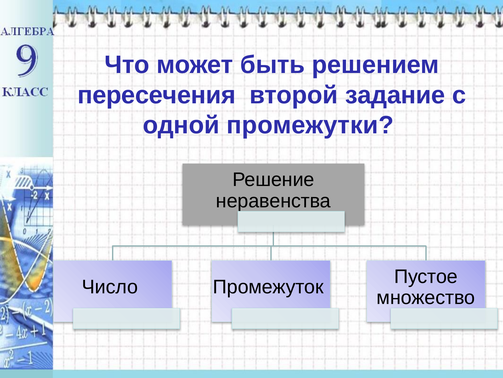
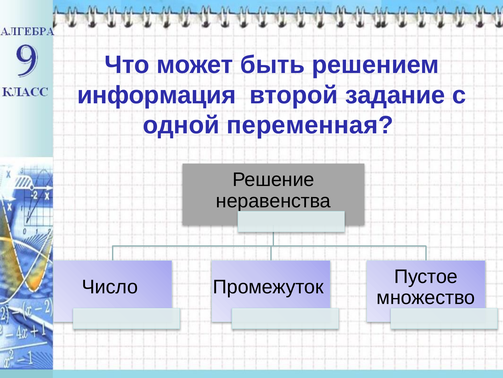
пересечения: пересечения -> информация (157, 95)
промежутки: промежутки -> переменная (310, 125)
